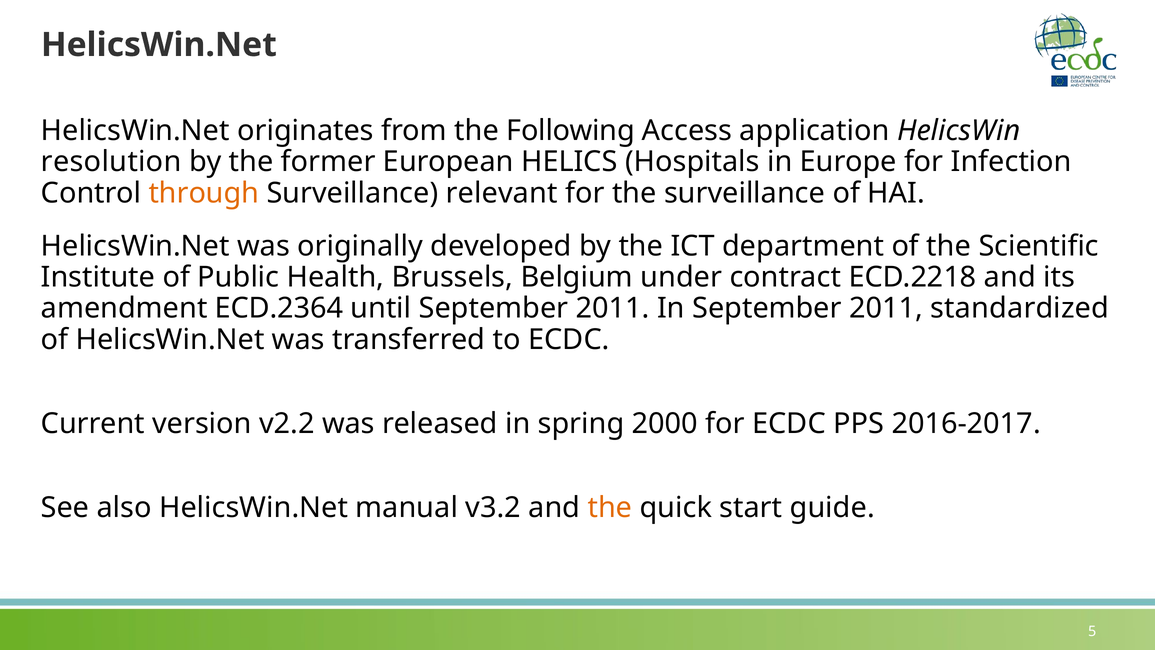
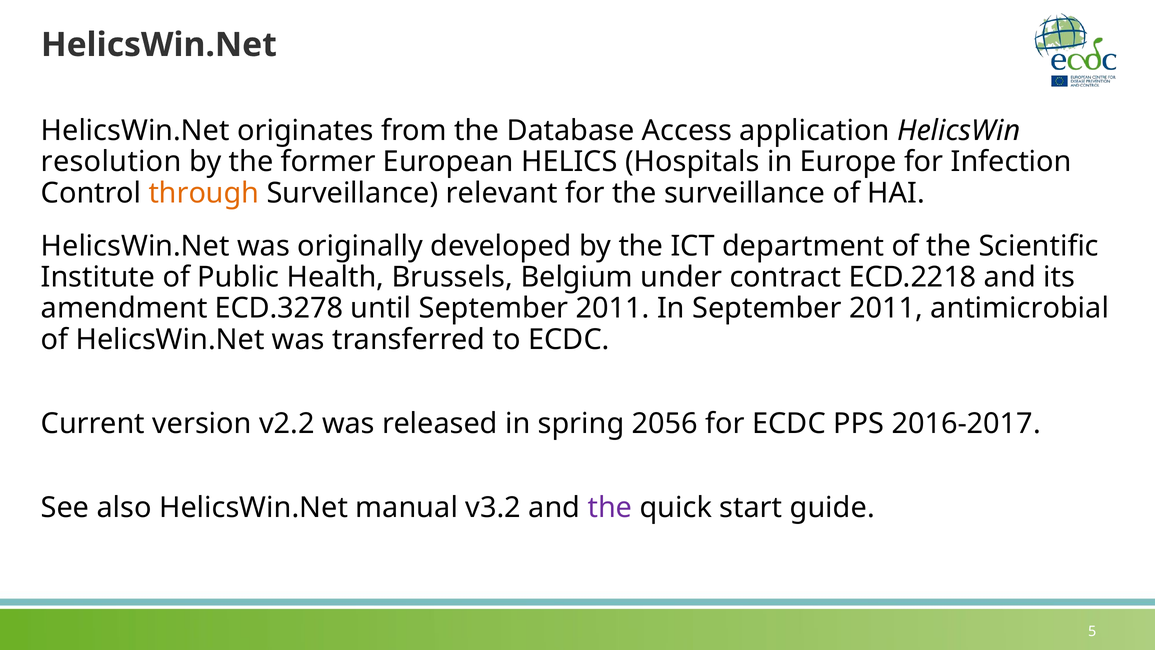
Following: Following -> Database (570, 131)
ECD.2364: ECD.2364 -> ECD.3278 (279, 308)
standardized: standardized -> antimicrobial (1020, 308)
2000: 2000 -> 2056 (665, 423)
the colour: orange -> purple (610, 507)
